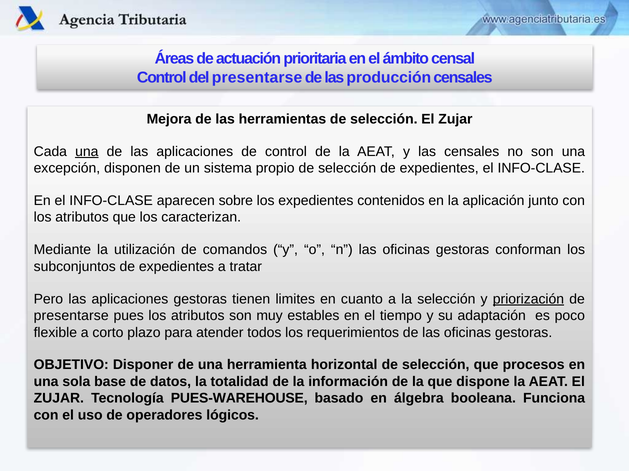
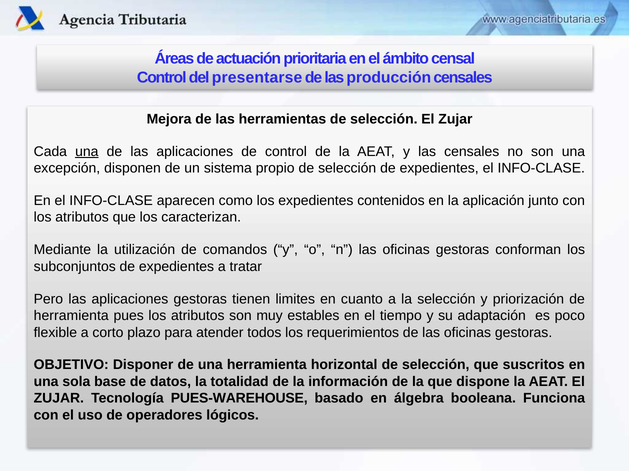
sobre: sobre -> como (236, 201)
priorización underline: present -> none (528, 299)
presentarse: presentarse -> herramienta (71, 316)
procesos: procesos -> suscritos (534, 365)
